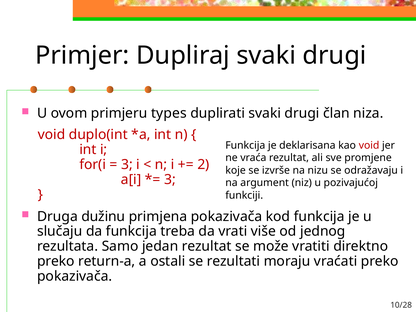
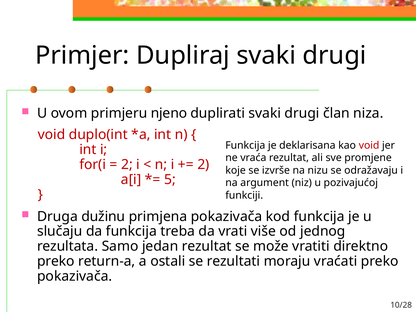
types: types -> njeno (169, 113)
3: 3 -> 2 (127, 165)
3: 3 -> 5 (170, 180)
